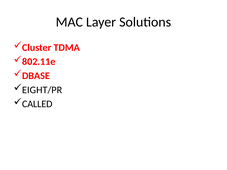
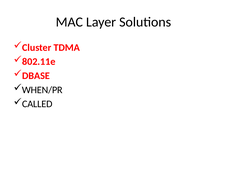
EIGHT/PR: EIGHT/PR -> WHEN/PR (42, 90)
